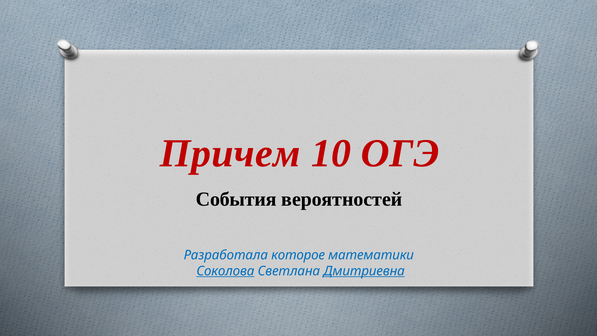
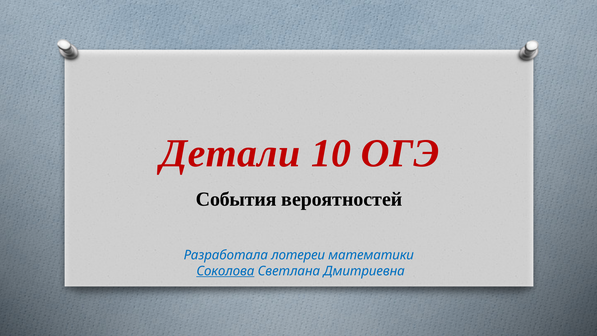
Причем: Причем -> Детали (230, 153)
которое: которое -> лотереи (298, 255)
Дмитриевна underline: present -> none (364, 271)
